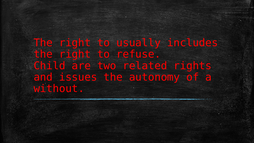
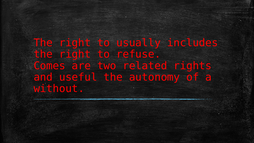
Child: Child -> Comes (50, 66)
issues: issues -> useful (78, 77)
